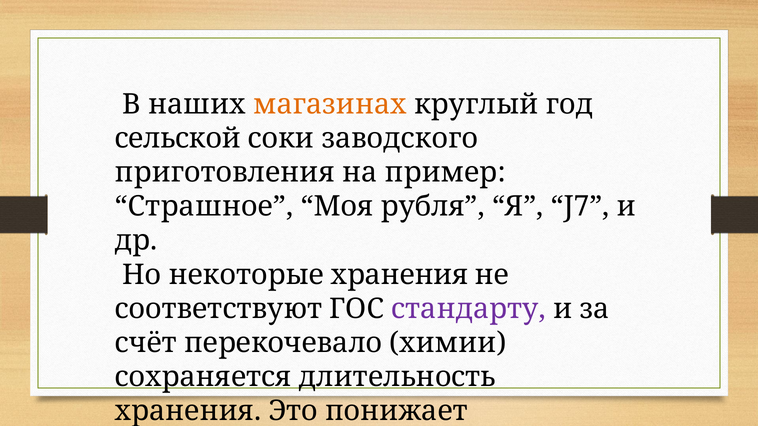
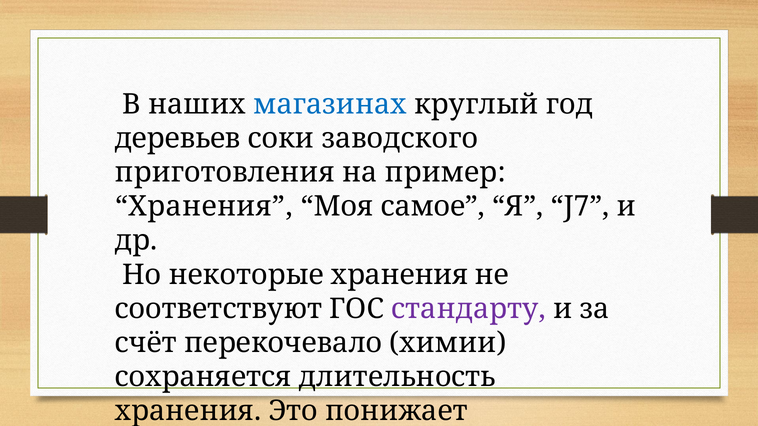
магазинах colour: orange -> blue (330, 104)
сельской: сельской -> деревьев (178, 138)
Страшное: Страшное -> Хранения (204, 207)
рубля: рубля -> самое (433, 207)
